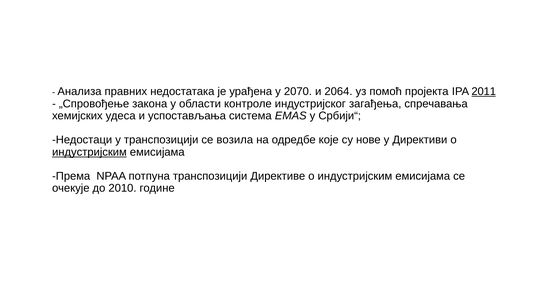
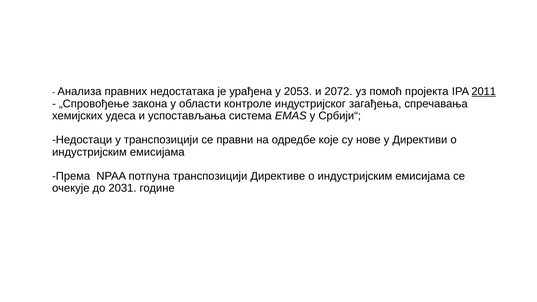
2070: 2070 -> 2053 (298, 92)
2064: 2064 -> 2072 (338, 92)
возила: возила -> правни (235, 140)
индустријским underline: present -> none (89, 152)
2010: 2010 -> 2031 (122, 188)
